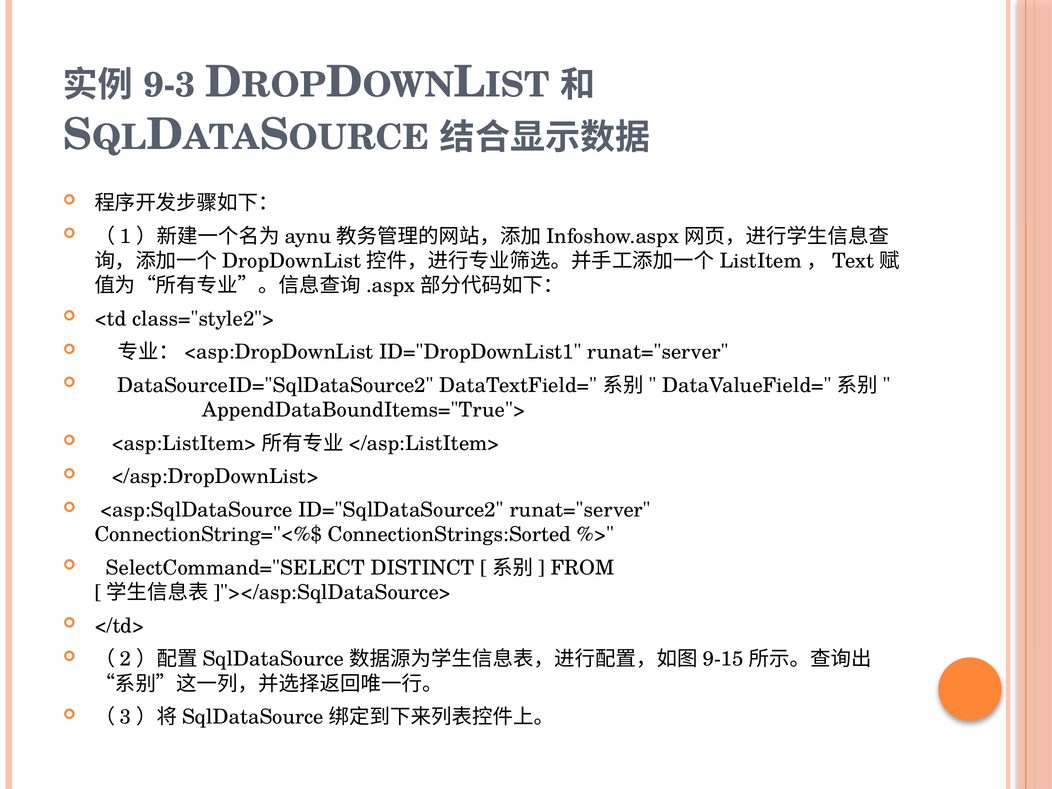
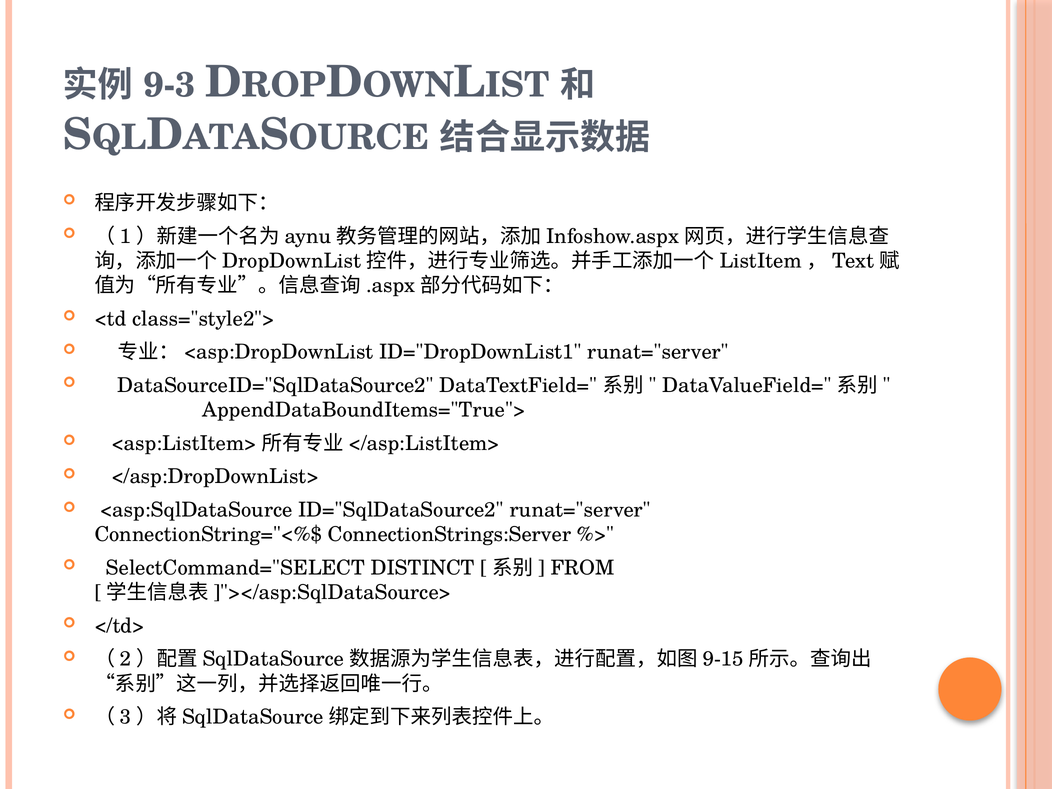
ConnectionStrings:Sorted: ConnectionStrings:Sorted -> ConnectionStrings:Server (450, 535)
